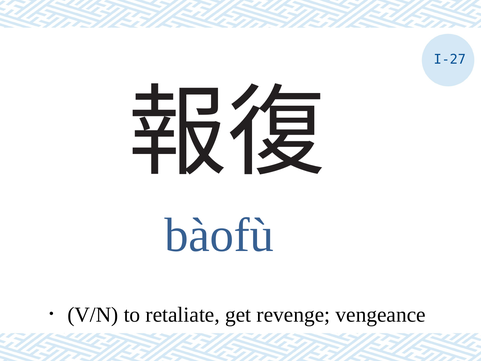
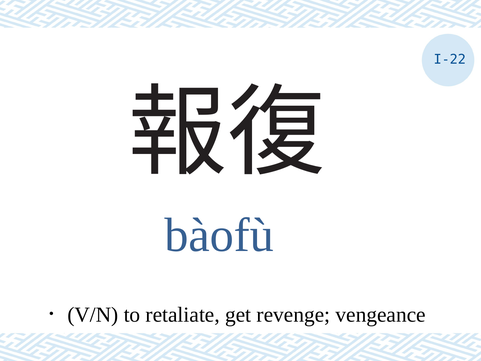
I-27: I-27 -> I-22 (450, 59)
